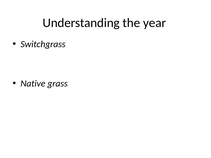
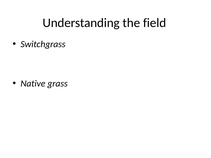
year: year -> field (155, 23)
